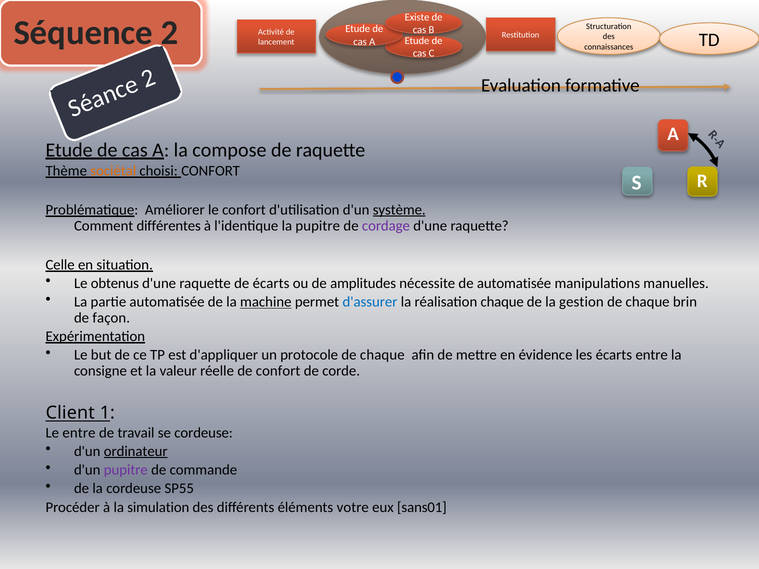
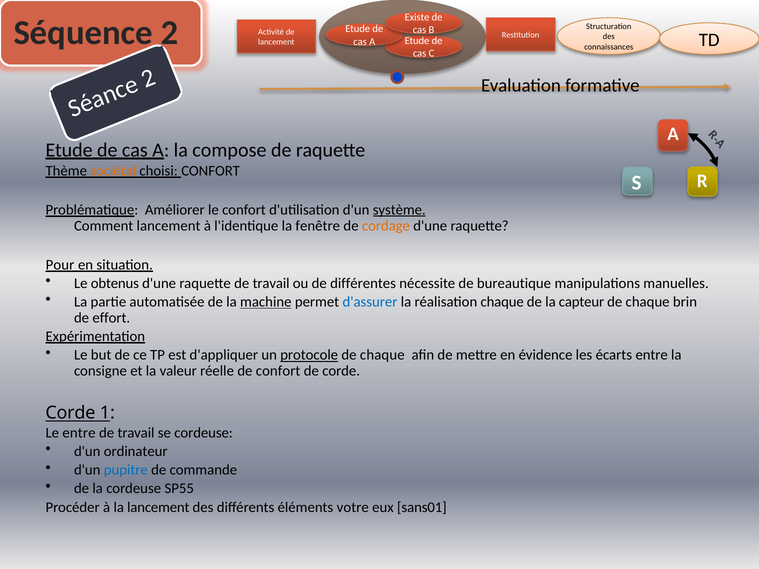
Comment différentes: différentes -> lancement (169, 226)
la pupitre: pupitre -> fenêtre (318, 226)
cordage colour: purple -> orange (386, 226)
Celle: Celle -> Pour (60, 265)
raquette de écarts: écarts -> travail (271, 283)
amplitudes: amplitudes -> différentes (363, 283)
de automatisée: automatisée -> bureautique (514, 283)
gestion: gestion -> capteur (582, 302)
façon: façon -> effort (111, 318)
protocole underline: none -> present (309, 355)
Client: Client -> Corde (70, 413)
ordinateur underline: present -> none (136, 452)
pupitre colour: purple -> blue (126, 470)
la simulation: simulation -> lancement (158, 507)
